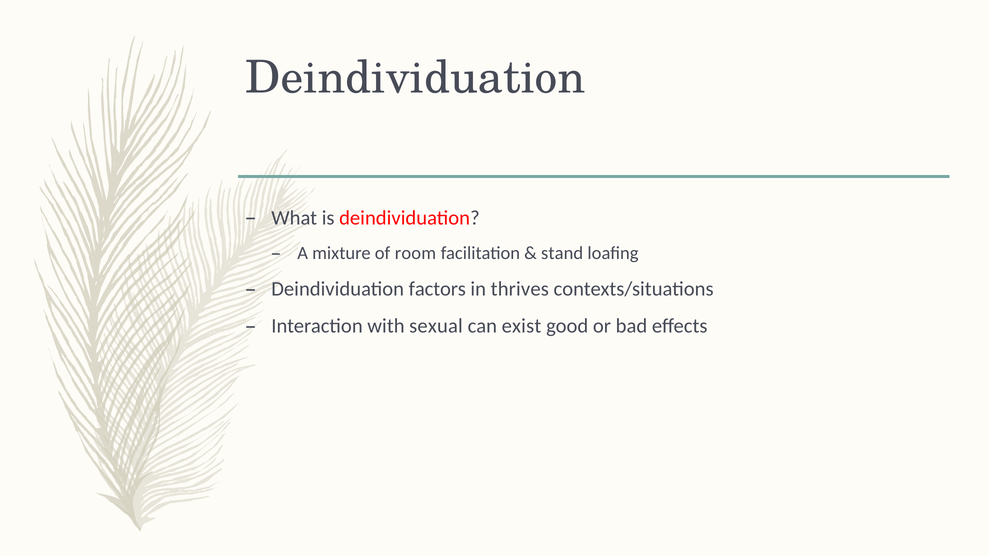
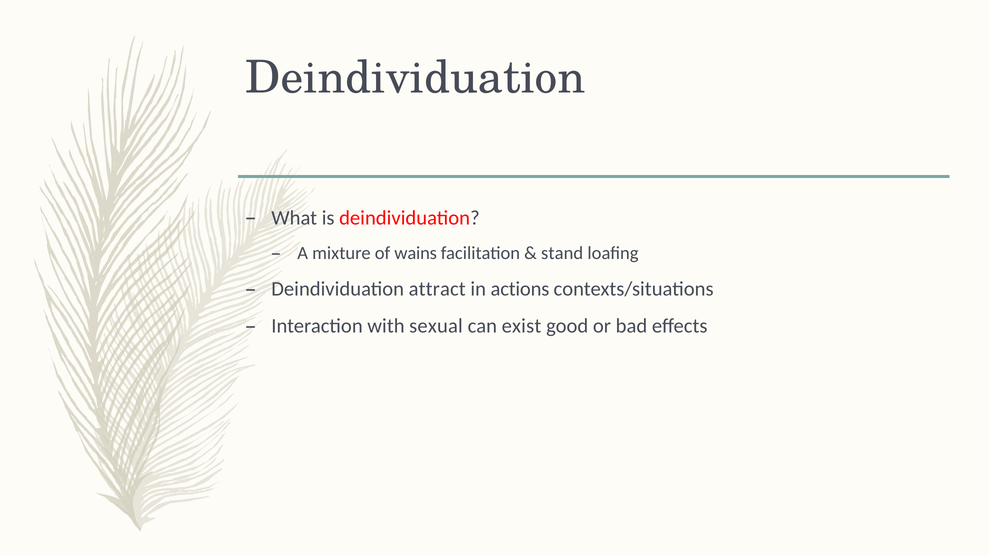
room: room -> wains (416, 253)
factors: factors -> attract (437, 289)
thrives: thrives -> actions (520, 289)
